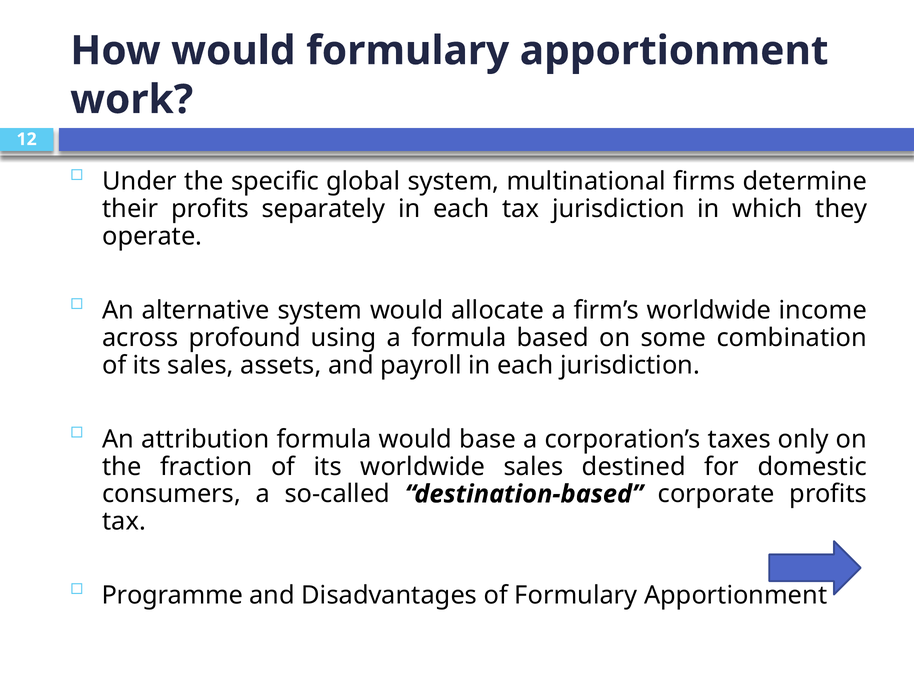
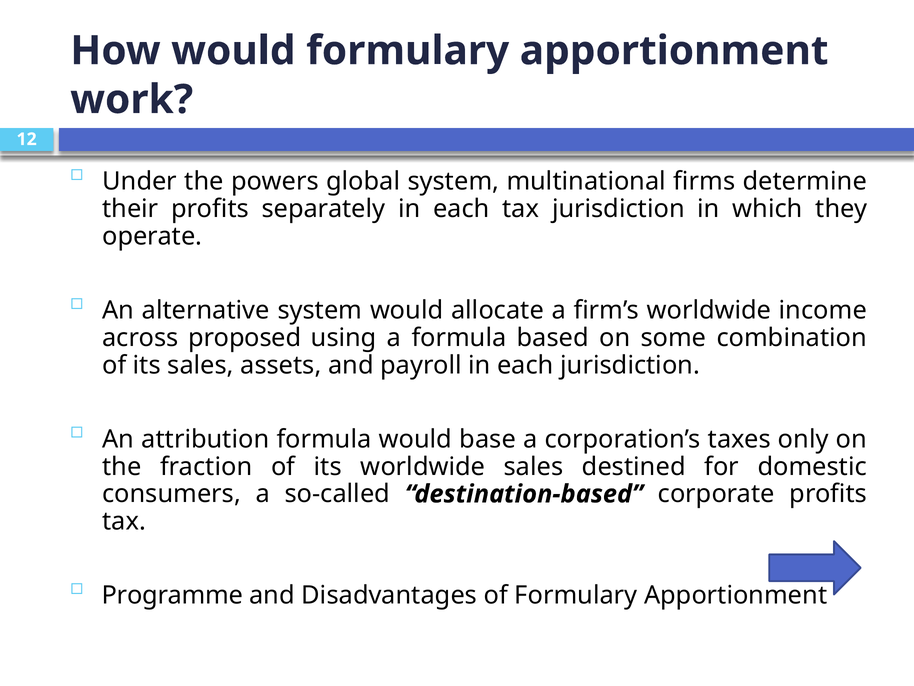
specific: specific -> powers (275, 181)
profound: profound -> proposed (245, 338)
